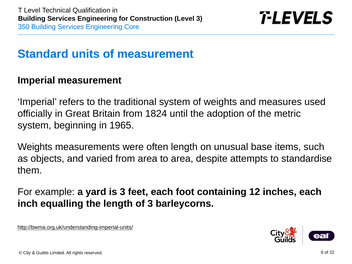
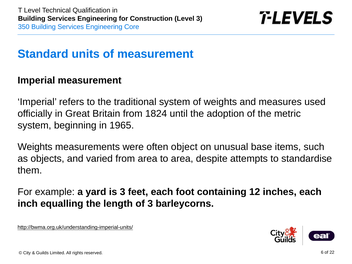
often length: length -> object (184, 147)
